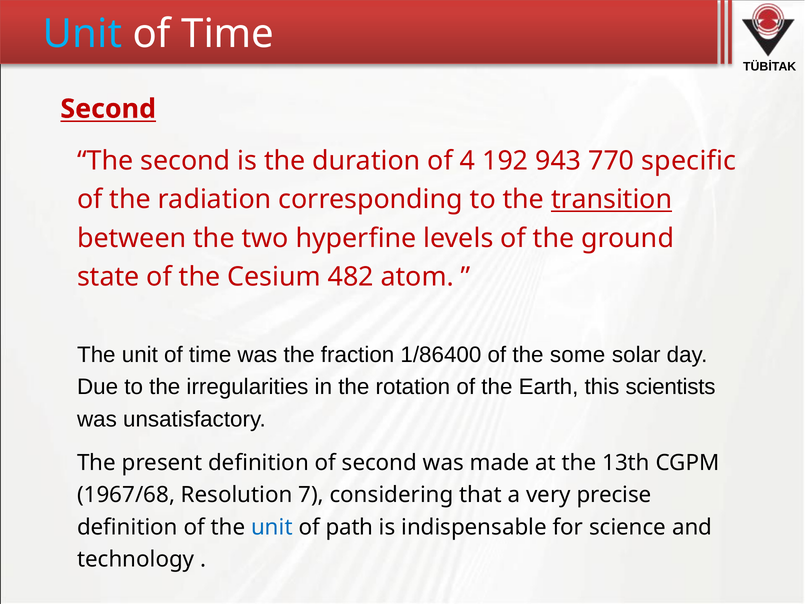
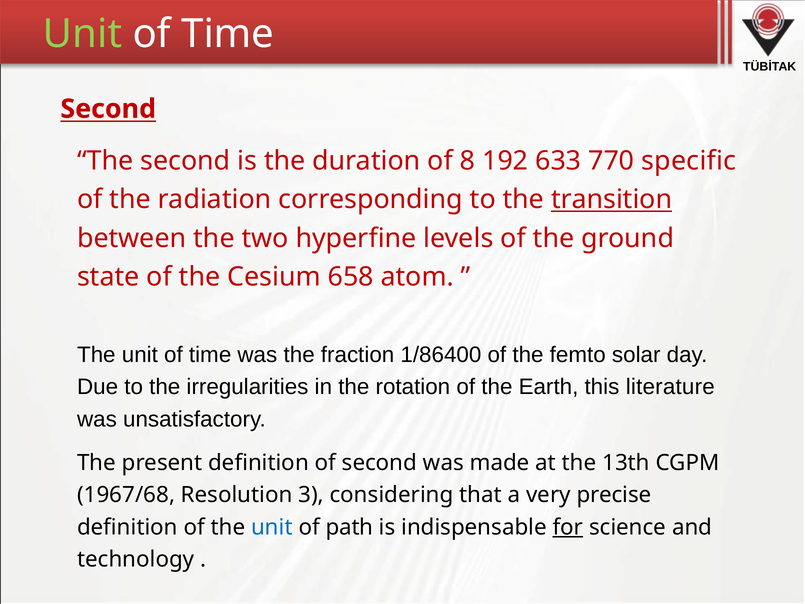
Unit colour: light blue -> light green (82, 34)
4: 4 -> 8 (468, 161)
943: 943 -> 633 (558, 161)
482: 482 -> 658 (351, 277)
some: some -> femto (578, 355)
scientists: scientists -> literature (670, 387)
7: 7 -> 3 (311, 495)
for underline: none -> present (568, 527)
